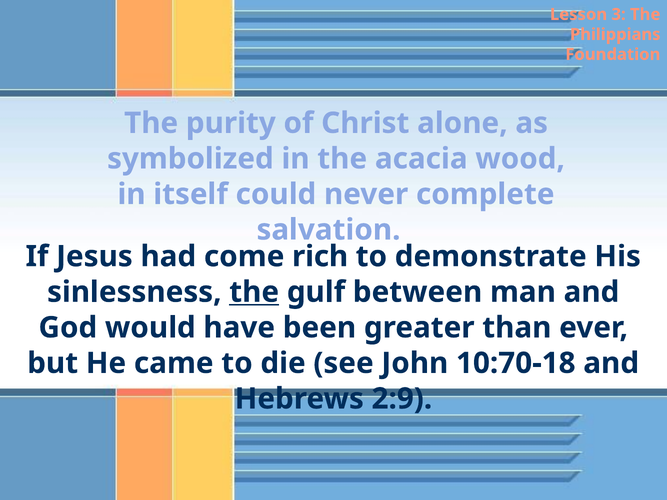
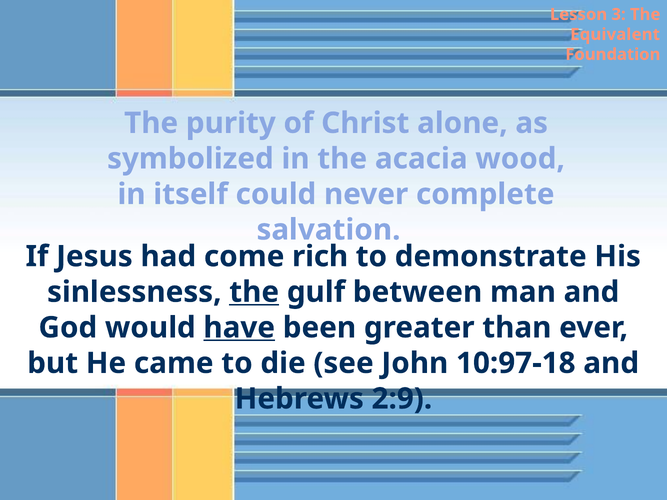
Philippians: Philippians -> Equivalent (615, 34)
have underline: none -> present (239, 328)
10:70-18: 10:70-18 -> 10:97-18 (516, 363)
